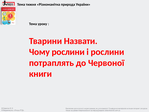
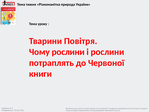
Назвати: Назвати -> Повітря (81, 41)
